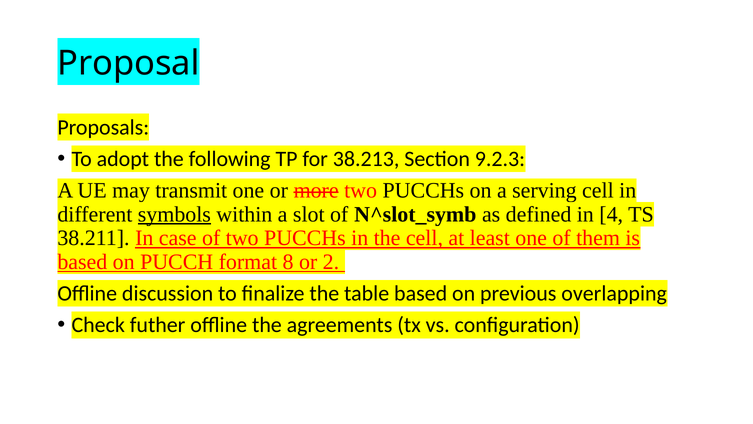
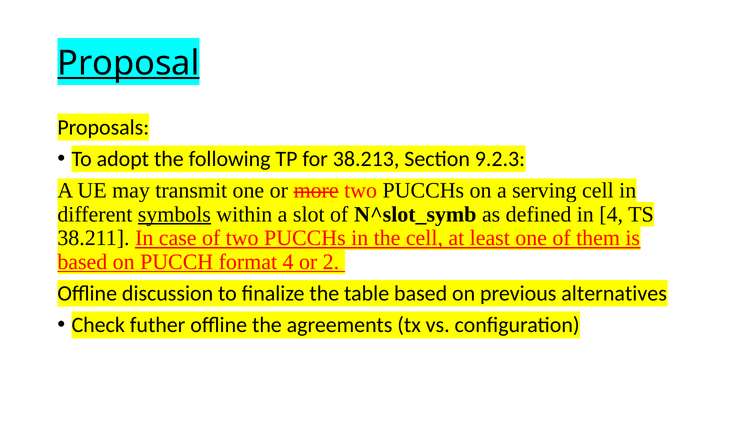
Proposal underline: none -> present (129, 63)
format 8: 8 -> 4 (288, 262)
overlapping: overlapping -> alternatives (614, 293)
